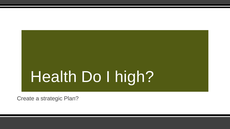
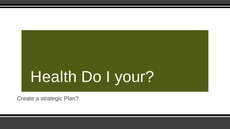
high: high -> your (134, 77)
